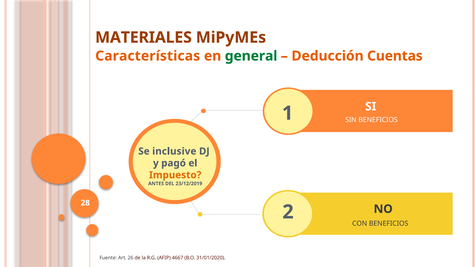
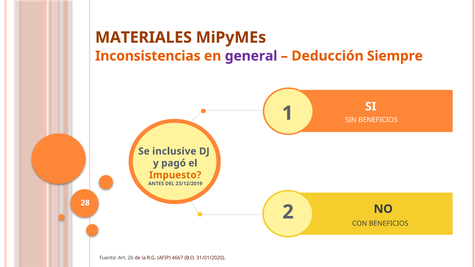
Características: Características -> Inconsistencias (148, 56)
general colour: green -> purple (251, 56)
Cuentas: Cuentas -> Siempre (395, 56)
